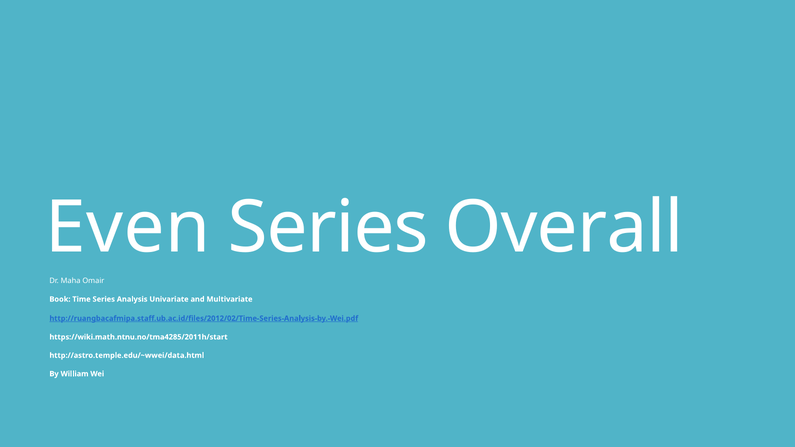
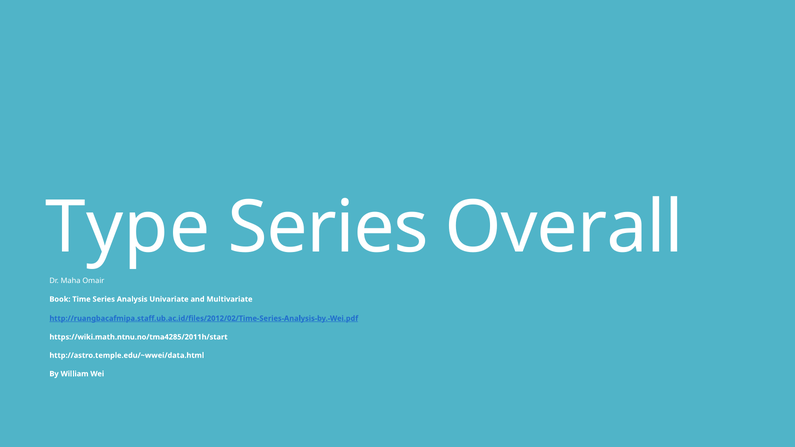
Even: Even -> Type (128, 228)
